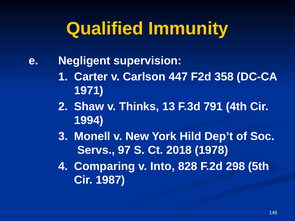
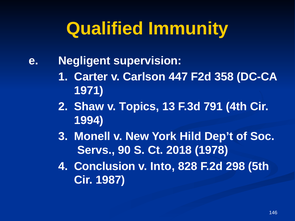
Thinks: Thinks -> Topics (139, 107)
97: 97 -> 90 (124, 150)
Comparing: Comparing -> Conclusion (105, 166)
